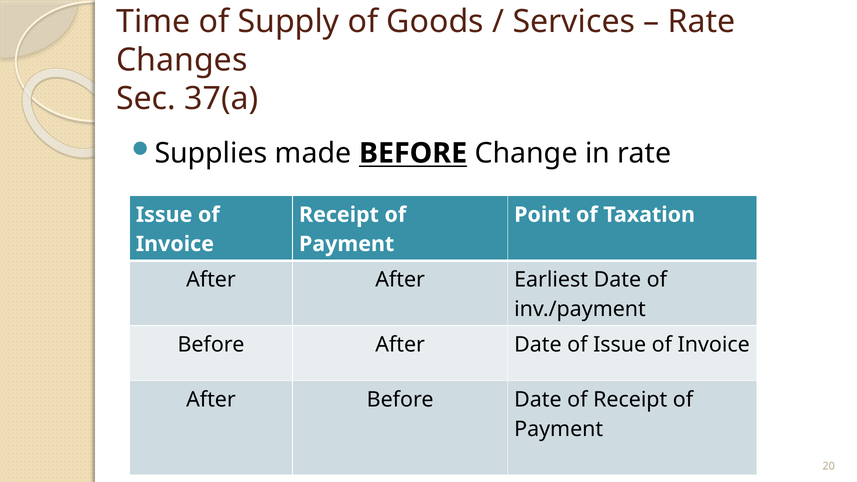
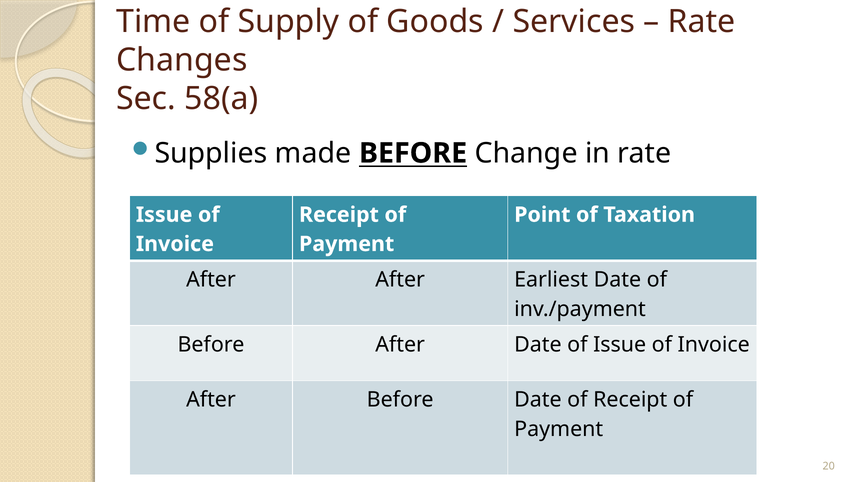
37(a: 37(a -> 58(a (221, 99)
